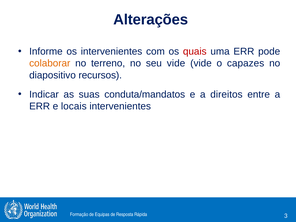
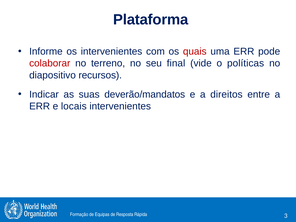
Alterações: Alterações -> Plataforma (151, 20)
colaborar colour: orange -> red (50, 63)
seu vide: vide -> final (176, 63)
capazes: capazes -> políticas (246, 63)
conduta/mandatos: conduta/mandatos -> deverão/mandatos (145, 94)
